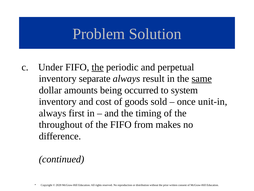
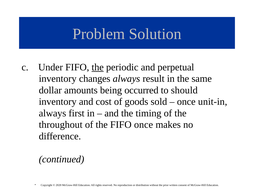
separate: separate -> changes (95, 78)
same underline: present -> none (202, 78)
system: system -> should (184, 90)
FIFO from: from -> once (144, 124)
